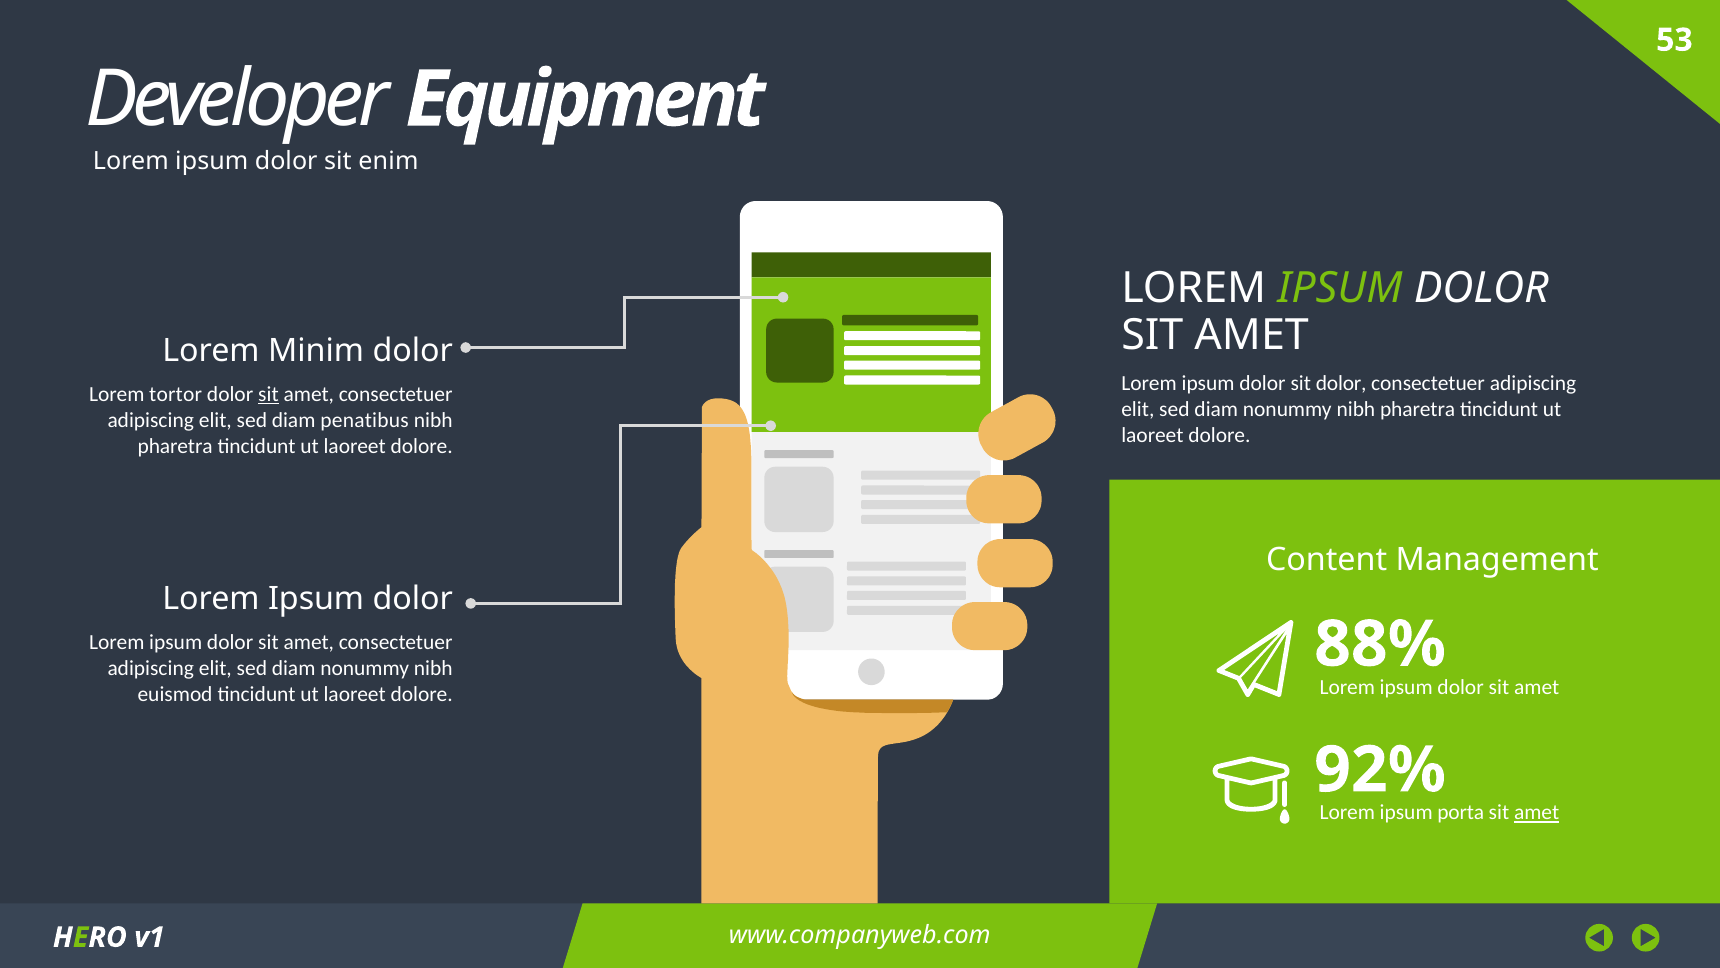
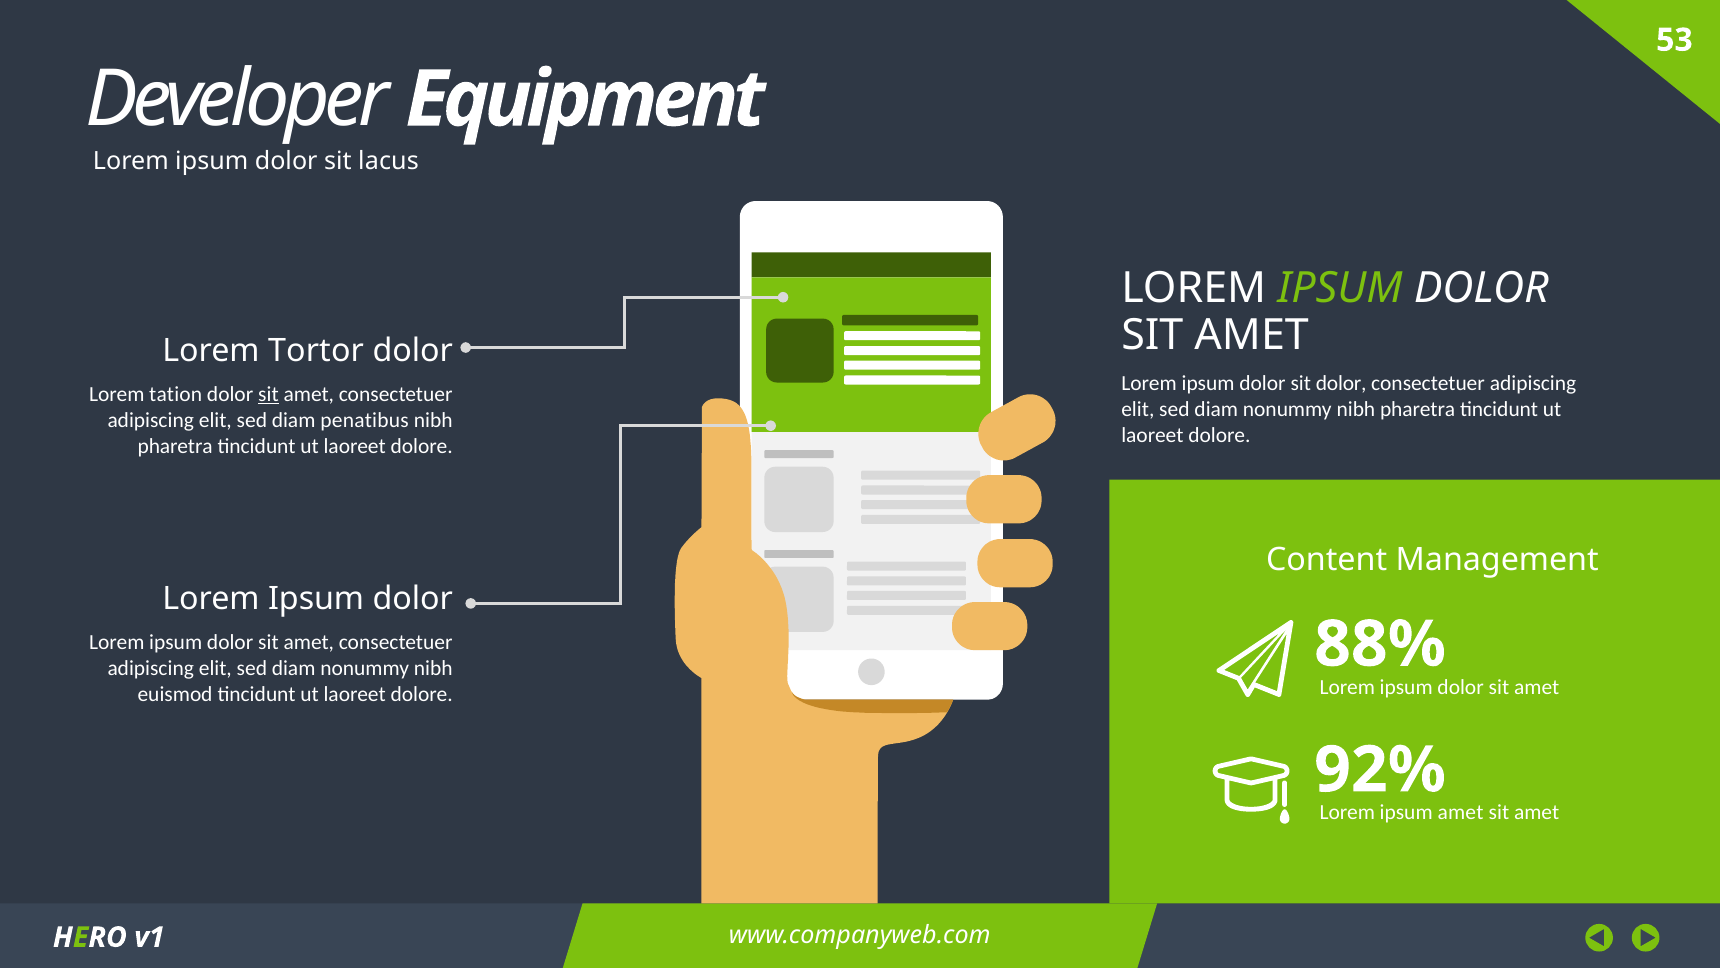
enim: enim -> lacus (389, 161)
Minim: Minim -> Tortor (316, 351)
tortor: tortor -> tation (176, 394)
porta: porta -> amet (1461, 812)
amet underline: present -> none (1537, 812)
